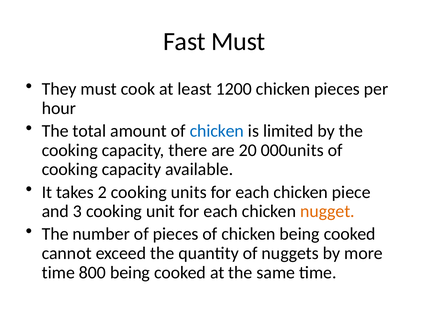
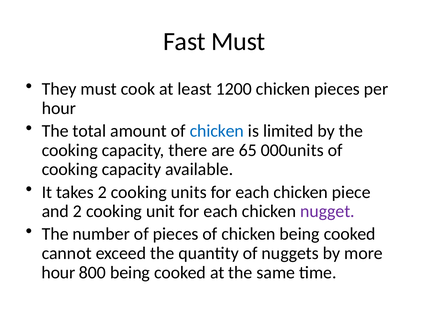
20: 20 -> 65 (248, 150)
and 3: 3 -> 2 (77, 211)
nugget colour: orange -> purple (327, 211)
time: time -> hour (58, 273)
